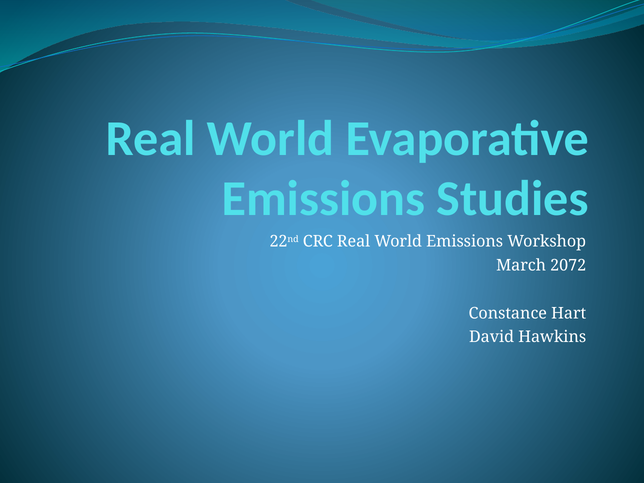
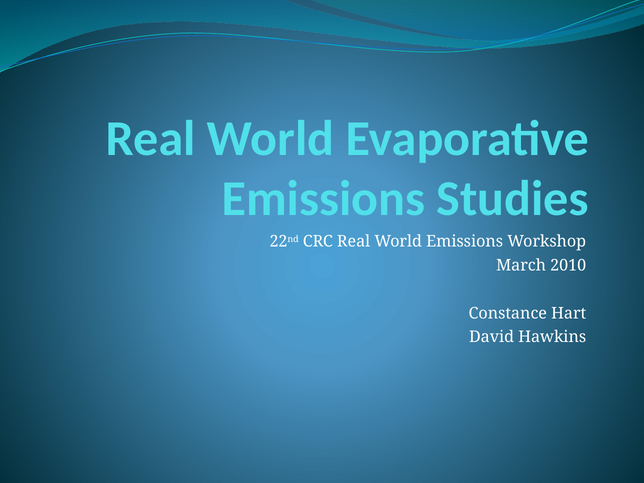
2072: 2072 -> 2010 (568, 265)
